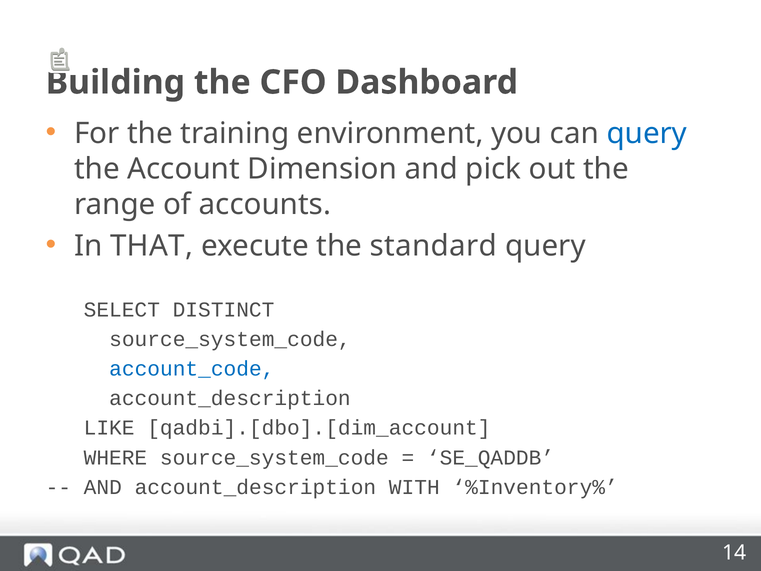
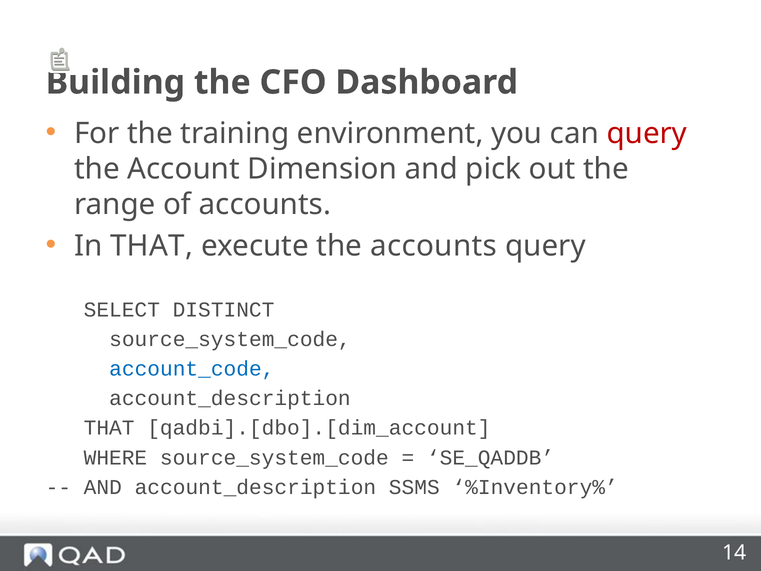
query colour: blue -> red (647, 133)
the standard: standard -> accounts (434, 246)
LIKE: LIKE -> THAT (109, 428)
WITH: WITH -> SSMS (414, 487)
